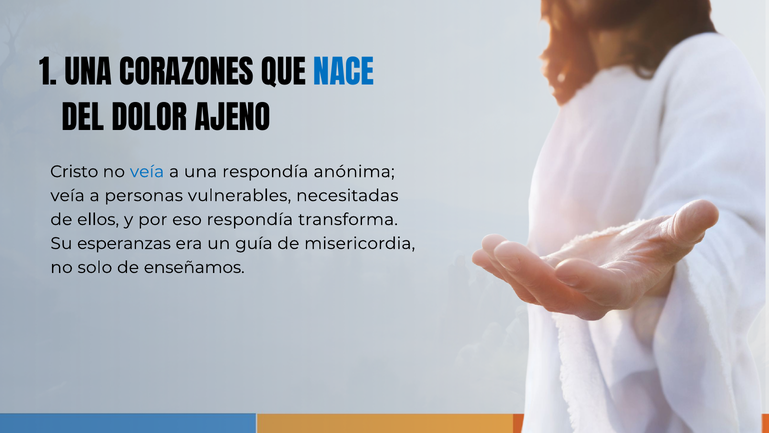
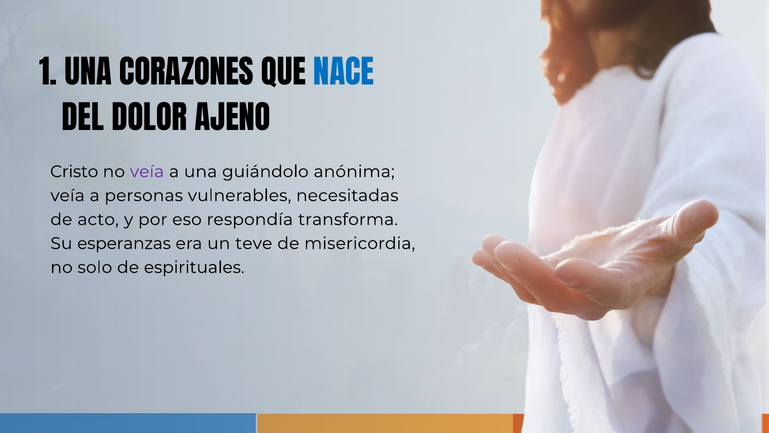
veía colour: blue -> purple (147, 171)
una respondía: respondía -> guiándolo (265, 171)
ellos: ellos -> acto (98, 219)
guía: guía -> teve (254, 243)
enseñamos: enseñamos -> espirituales (194, 267)
